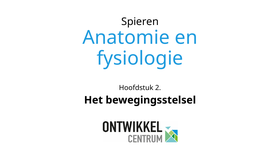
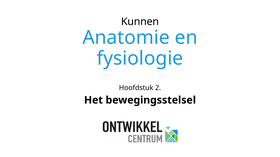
Spieren: Spieren -> Kunnen (140, 22)
